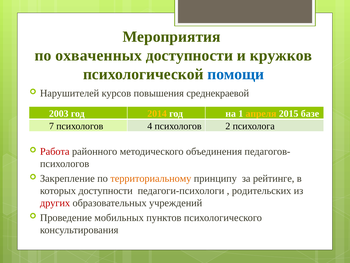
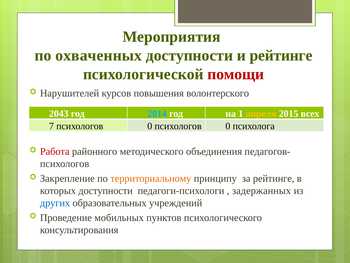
и кружков: кружков -> рейтинге (281, 55)
помощи colour: blue -> red (236, 74)
среднекраевой: среднекраевой -> волонтерского (218, 93)
2003: 2003 -> 2043 (59, 114)
2014 colour: yellow -> light blue (157, 114)
базе: базе -> всех (310, 114)
7 психологов 4: 4 -> 0 (150, 126)
2: 2 -> 0 (228, 126)
родительских: родительских -> задержанных (262, 190)
других colour: red -> blue (55, 203)
